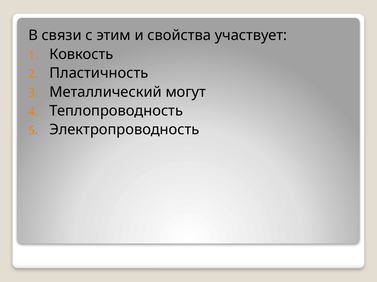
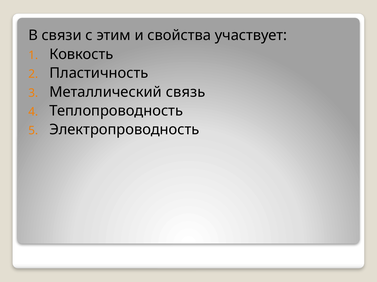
могут: могут -> связь (186, 92)
